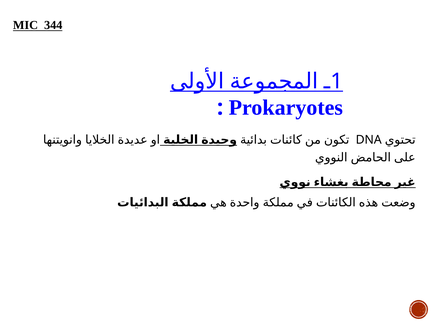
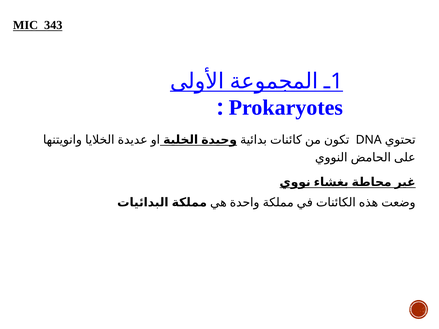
344: 344 -> 343 (53, 25)
